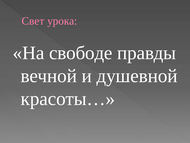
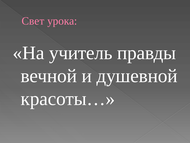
свободе: свободе -> учитель (81, 53)
